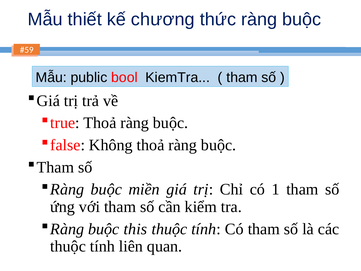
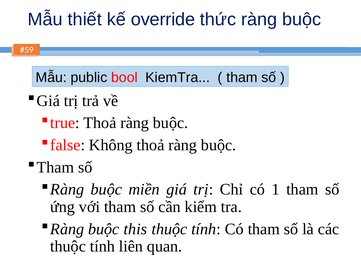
chương: chương -> override (163, 19)
